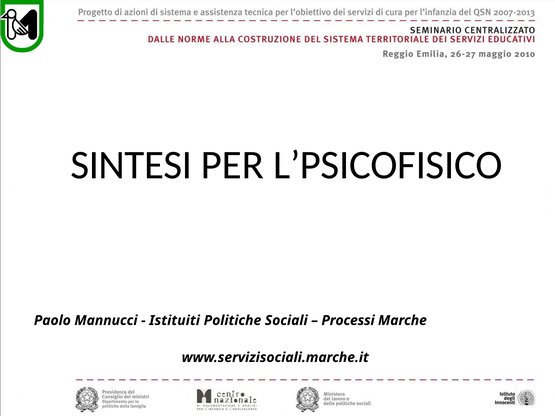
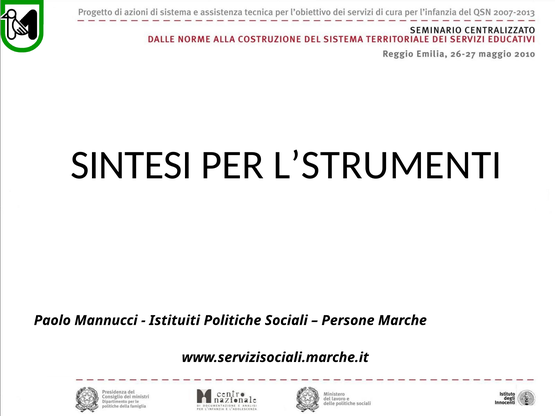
L’PSICOFISICO: L’PSICOFISICO -> L’STRUMENTI (388, 165)
Processi: Processi -> Persone (348, 321)
